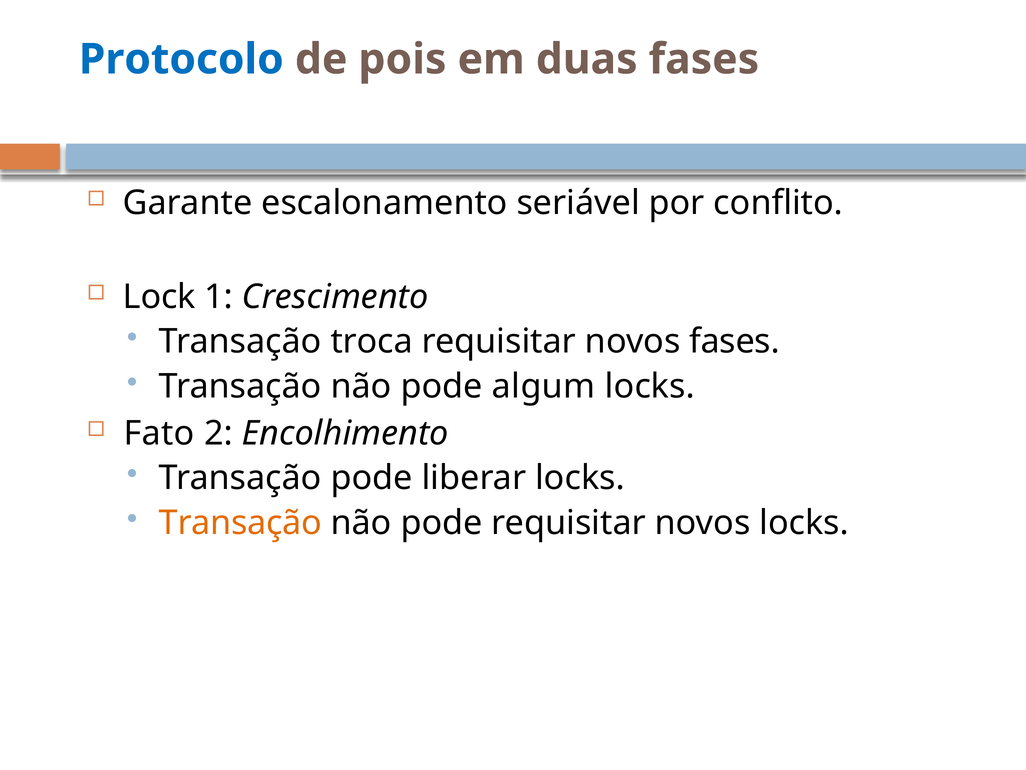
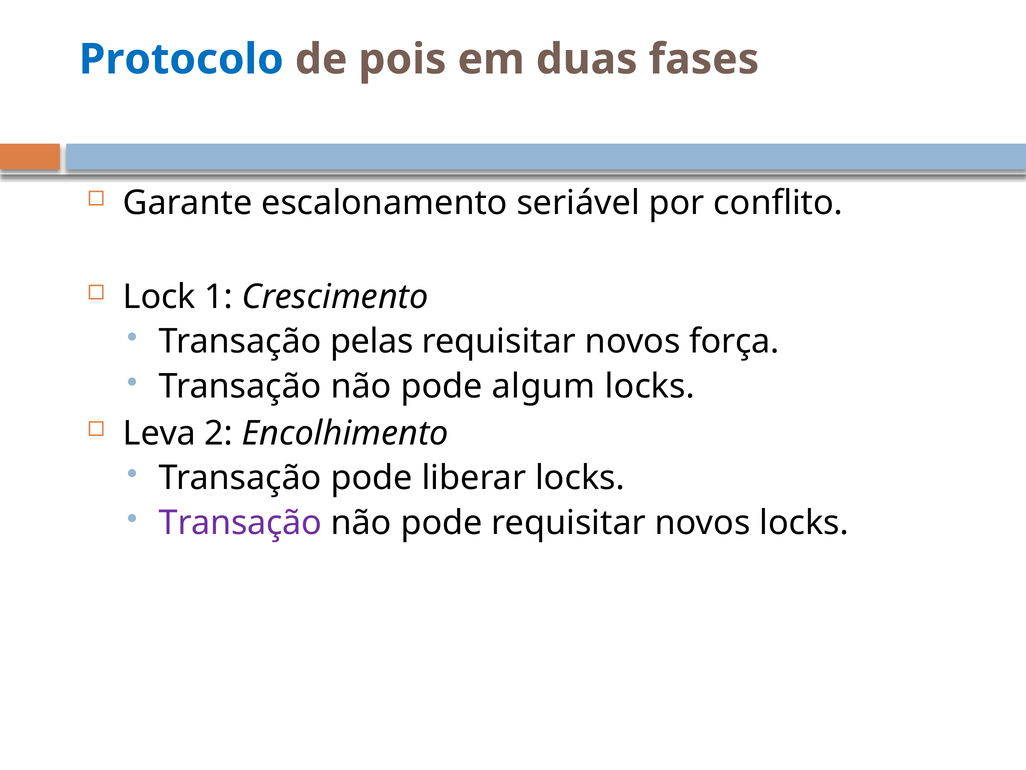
troca: troca -> pelas (372, 341)
novos fases: fases -> força (734, 341)
Fato: Fato -> Leva (159, 433)
Transação colour: orange -> purple (240, 523)
